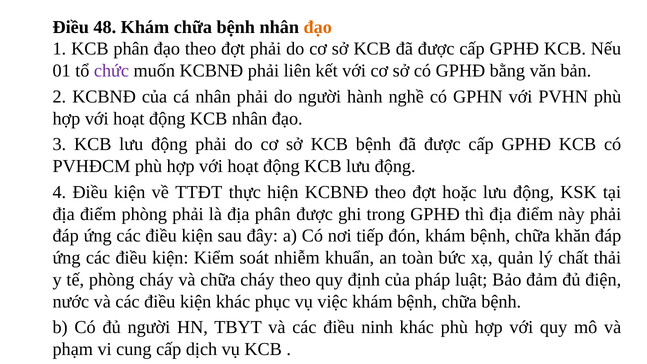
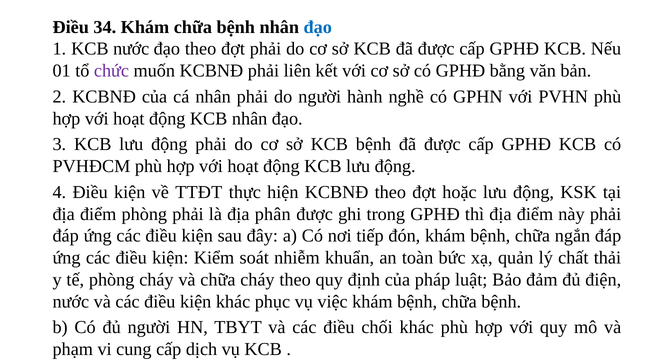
48: 48 -> 34 (105, 27)
đạo colour: orange -> blue (318, 27)
KCB phân: phân -> nước (131, 49)
khăn: khăn -> ngắn (572, 236)
ninh: ninh -> chối (377, 327)
